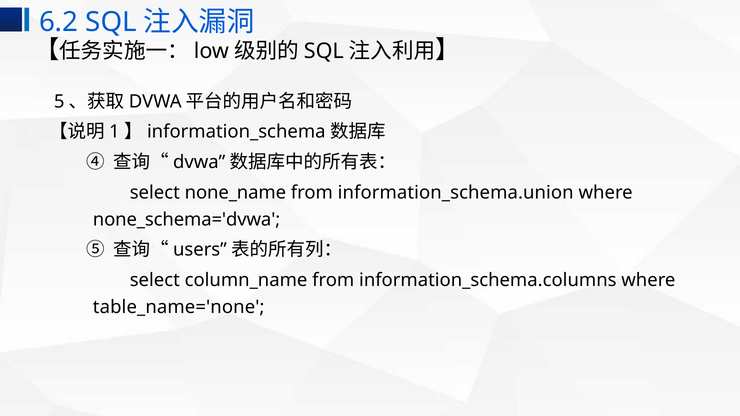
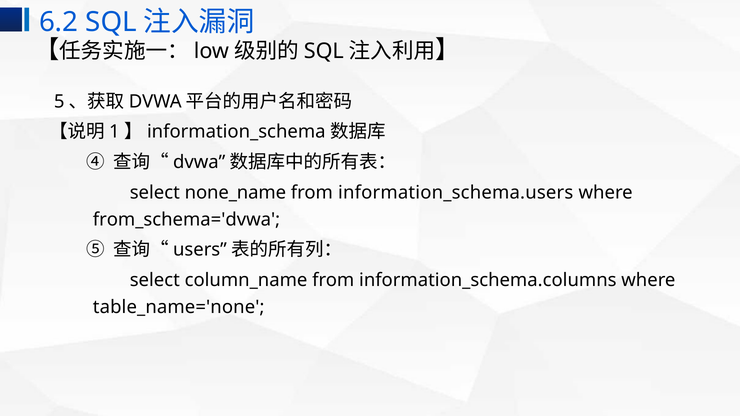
information_schema.union: information_schema.union -> information_schema.users (456, 193)
none_schema='dvwa: none_schema='dvwa -> from_schema='dvwa (186, 220)
